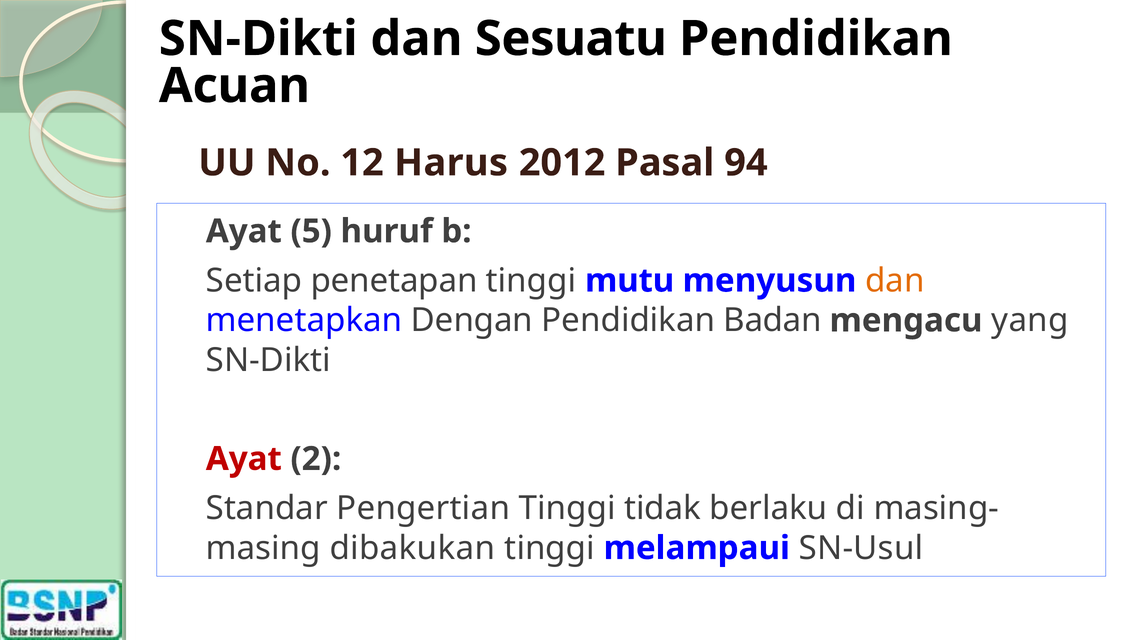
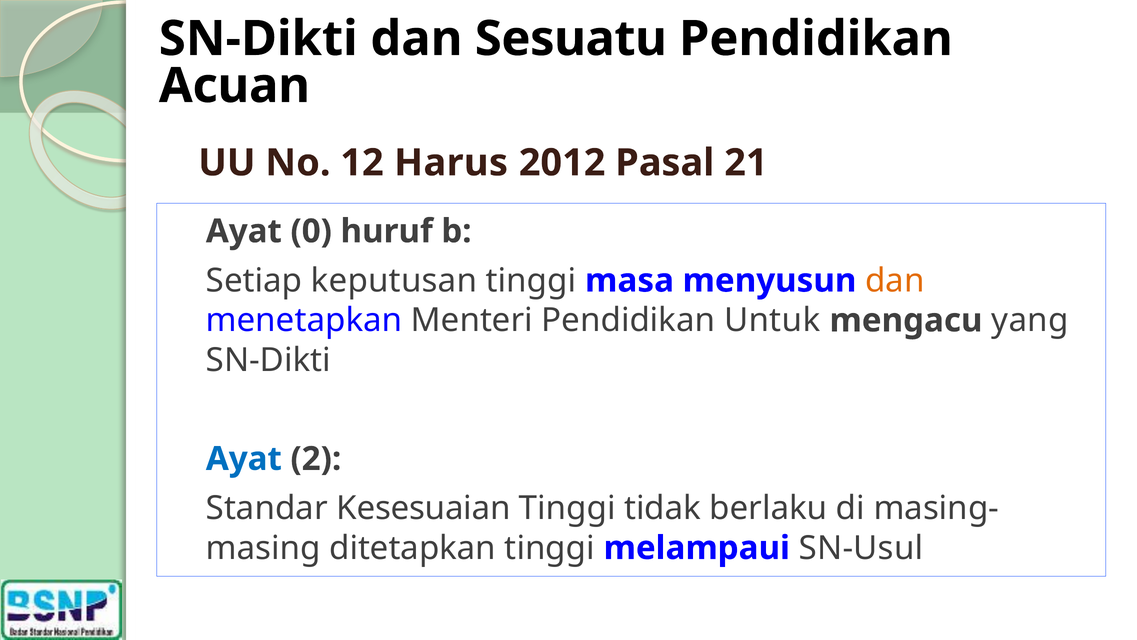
94: 94 -> 21 (746, 163)
5: 5 -> 0 (311, 231)
penetapan: penetapan -> keputusan (394, 280)
mutu: mutu -> masa (630, 280)
Dengan: Dengan -> Menteri (472, 320)
Badan: Badan -> Untuk (772, 320)
Ayat colour: red -> blue (244, 459)
Pengertian: Pengertian -> Kesesuaian (423, 508)
dibakukan: dibakukan -> ditetapkan (413, 548)
